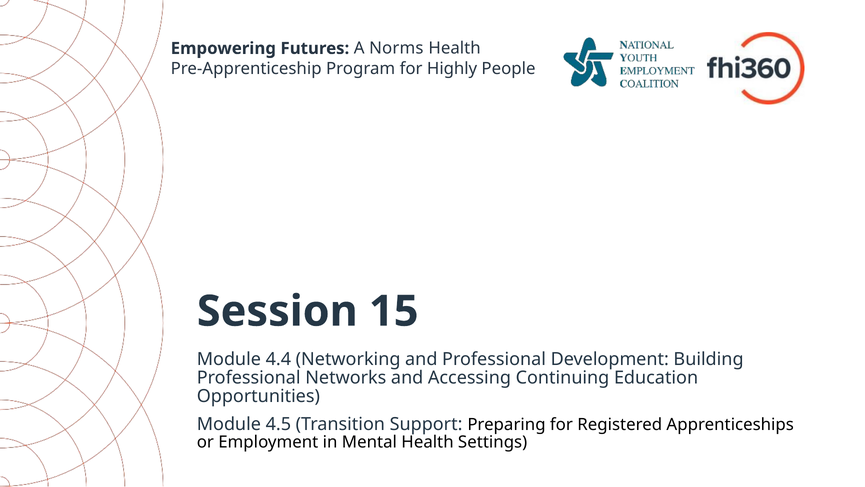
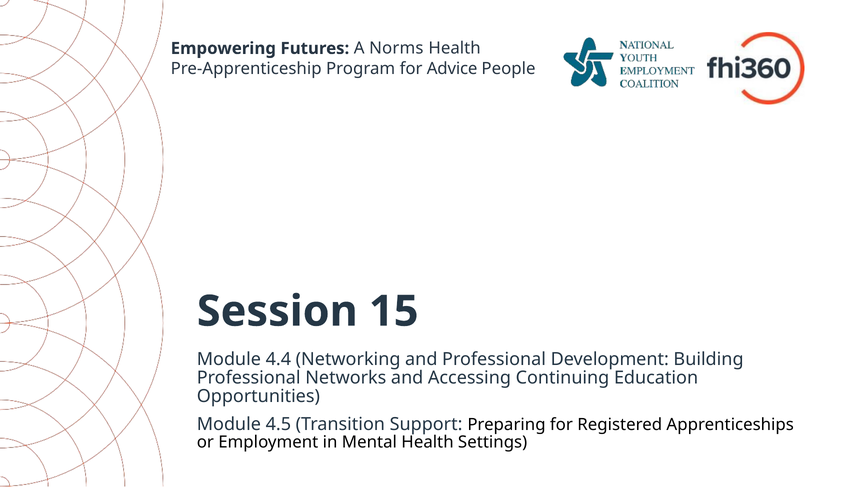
Highly: Highly -> Advice (452, 69)
